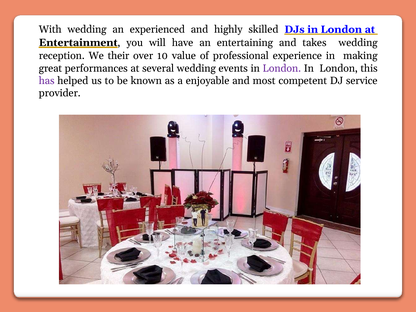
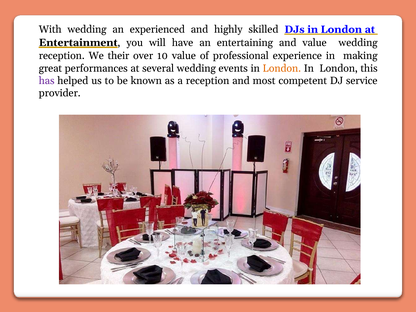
and takes: takes -> value (315, 43)
London colour: purple -> orange (282, 68)
a enjoyable: enjoyable -> reception (208, 81)
